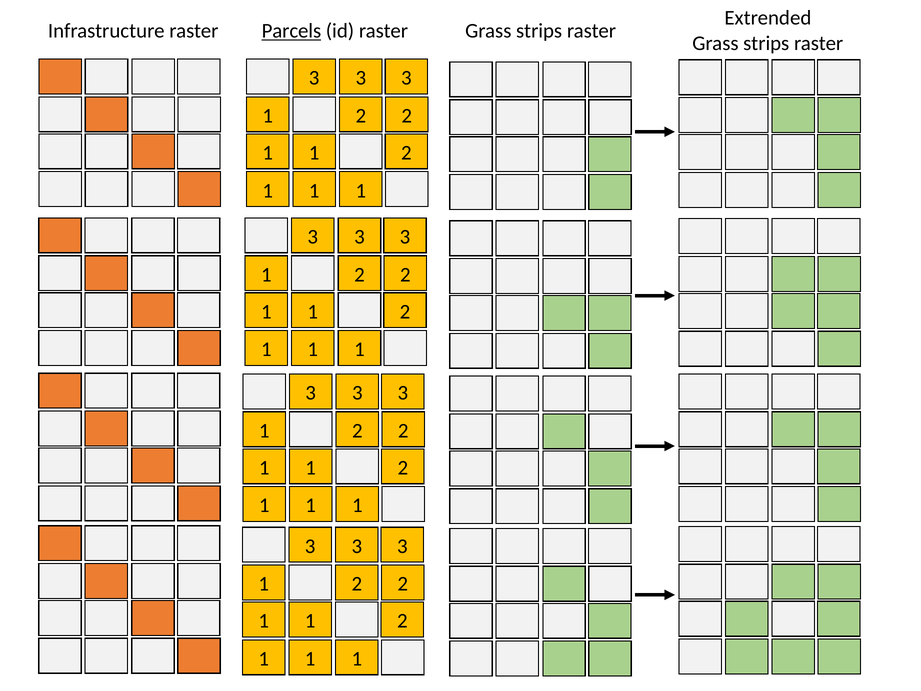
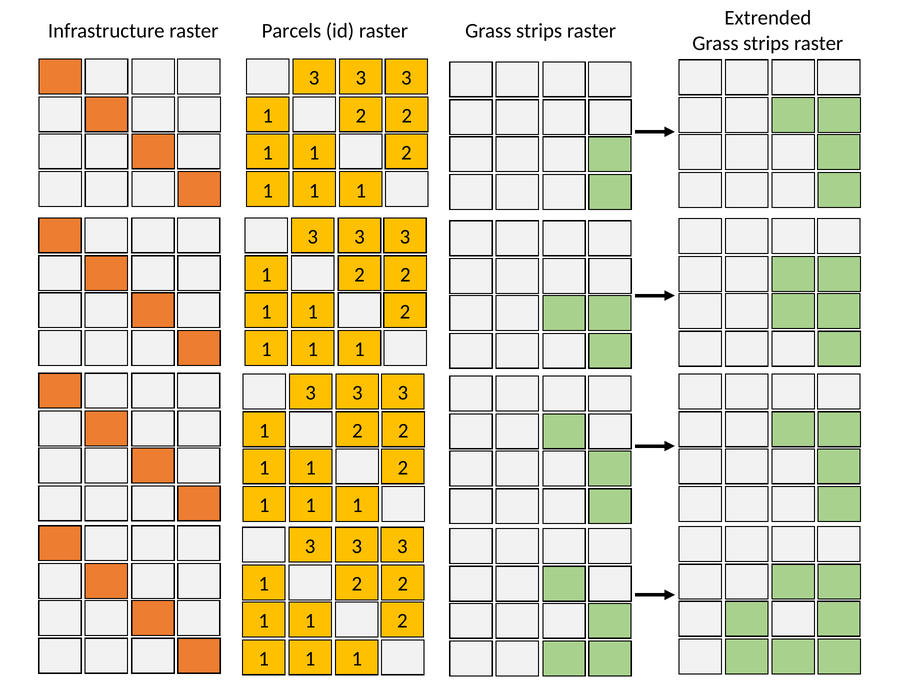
Parcels underline: present -> none (291, 31)
